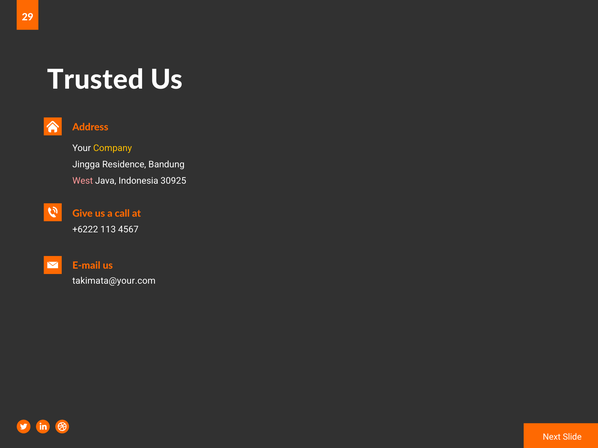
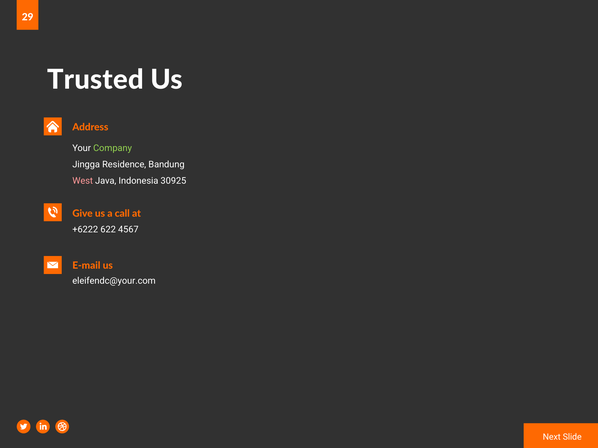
Company colour: yellow -> light green (113, 148)
113: 113 -> 622 (108, 230)
takimata@your.com: takimata@your.com -> eleifendc@your.com (114, 281)
